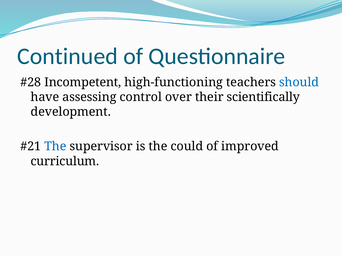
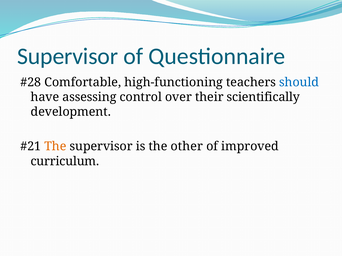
Continued: Continued -> Supervisor (68, 56)
Incompetent: Incompetent -> Comfortable (83, 82)
The colour: blue -> orange (55, 147)
could: could -> other (187, 147)
